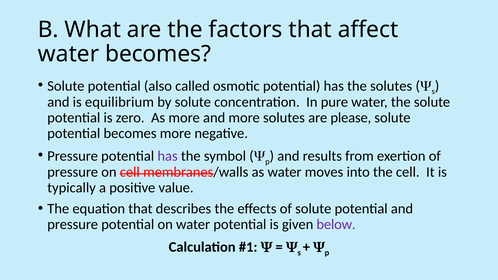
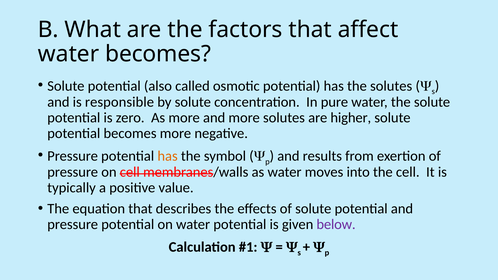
equilibrium: equilibrium -> responsible (119, 102)
please: please -> higher (351, 118)
has colour: purple -> orange (168, 156)
